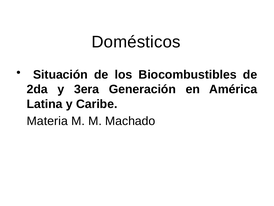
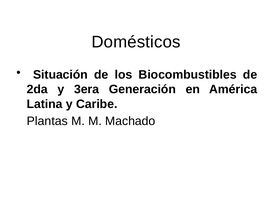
Materia: Materia -> Plantas (47, 121)
